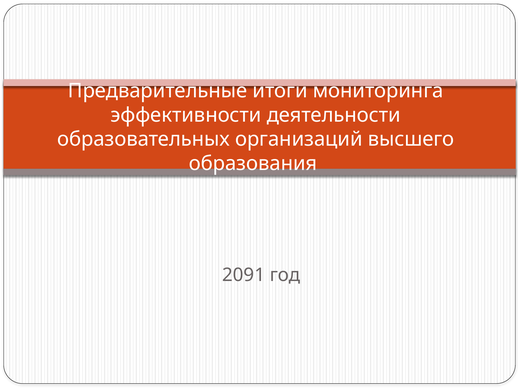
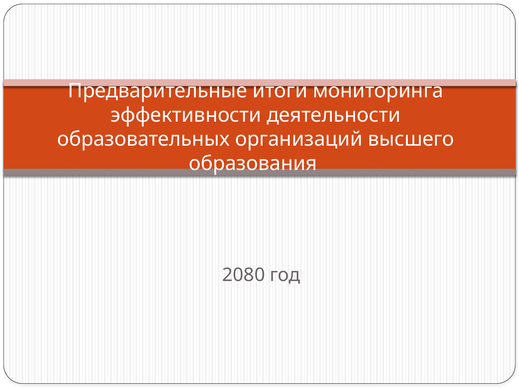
2091: 2091 -> 2080 (244, 275)
